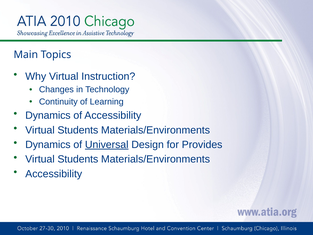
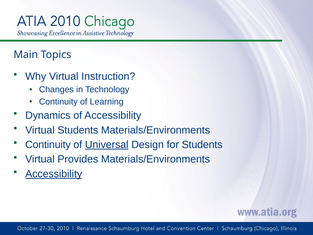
Dynamics: Dynamics -> Continuity (48, 145)
for Provides: Provides -> Students (202, 145)
Students: Students -> Provides (78, 159)
Accessibility underline: none -> present (54, 174)
